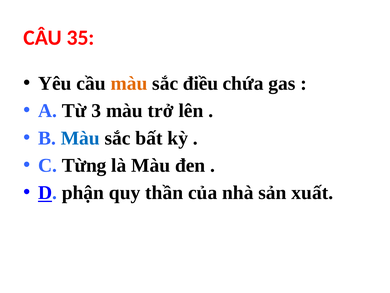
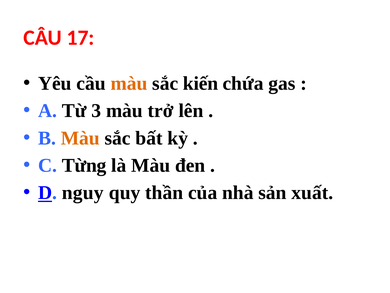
35: 35 -> 17 (81, 38)
điều: điều -> kiến (201, 83)
Màu colour: blue -> orange (80, 138)
phận: phận -> nguy (83, 192)
